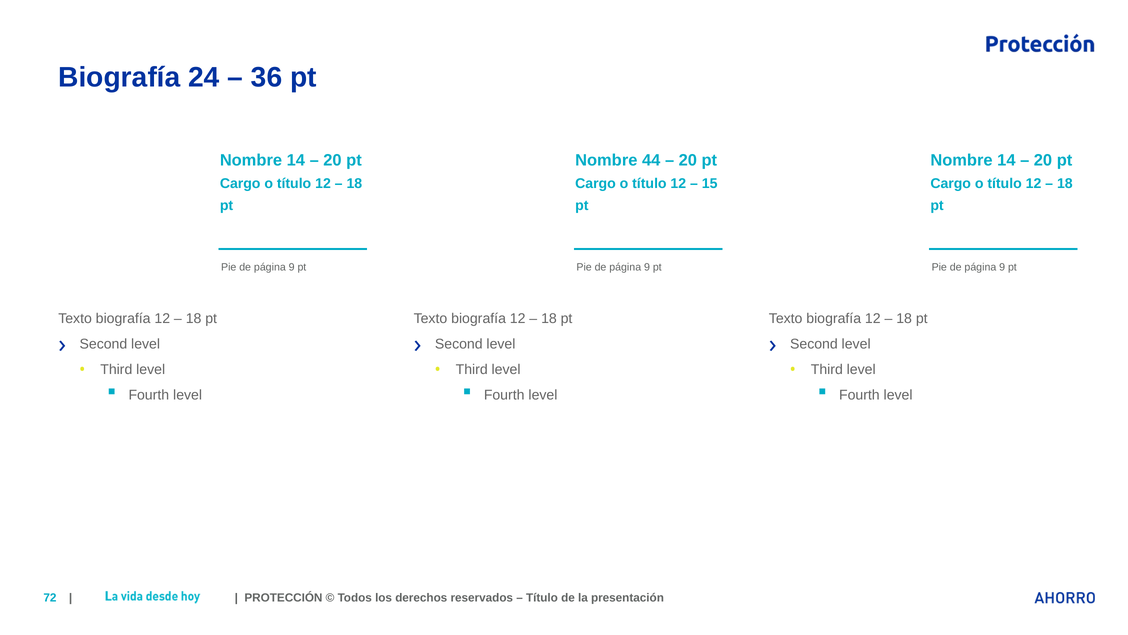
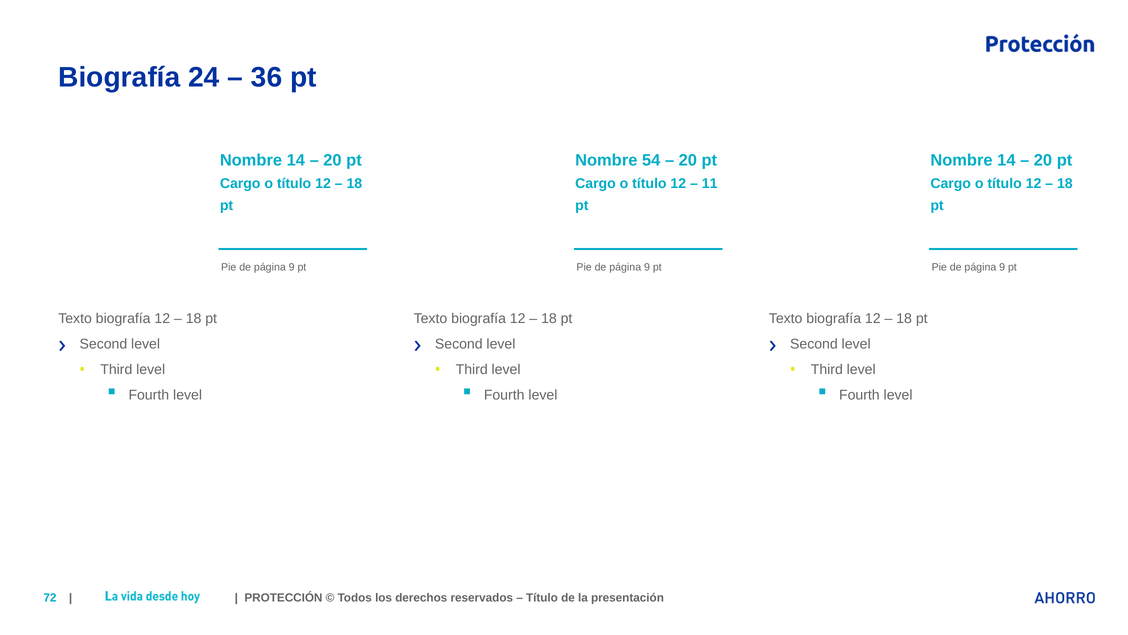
44: 44 -> 54 (651, 160)
15: 15 -> 11 (710, 184)
